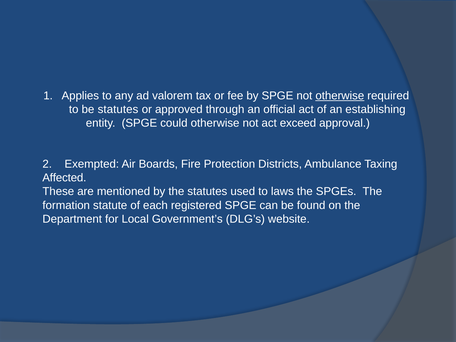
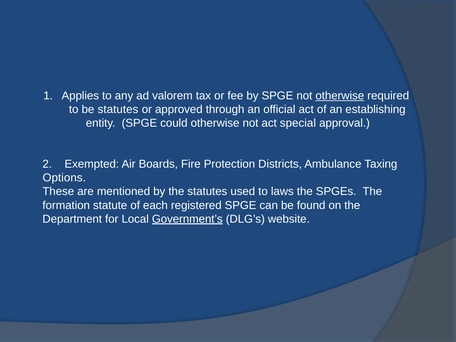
exceed: exceed -> special (298, 123)
Affected: Affected -> Options (64, 178)
Government’s underline: none -> present (187, 219)
